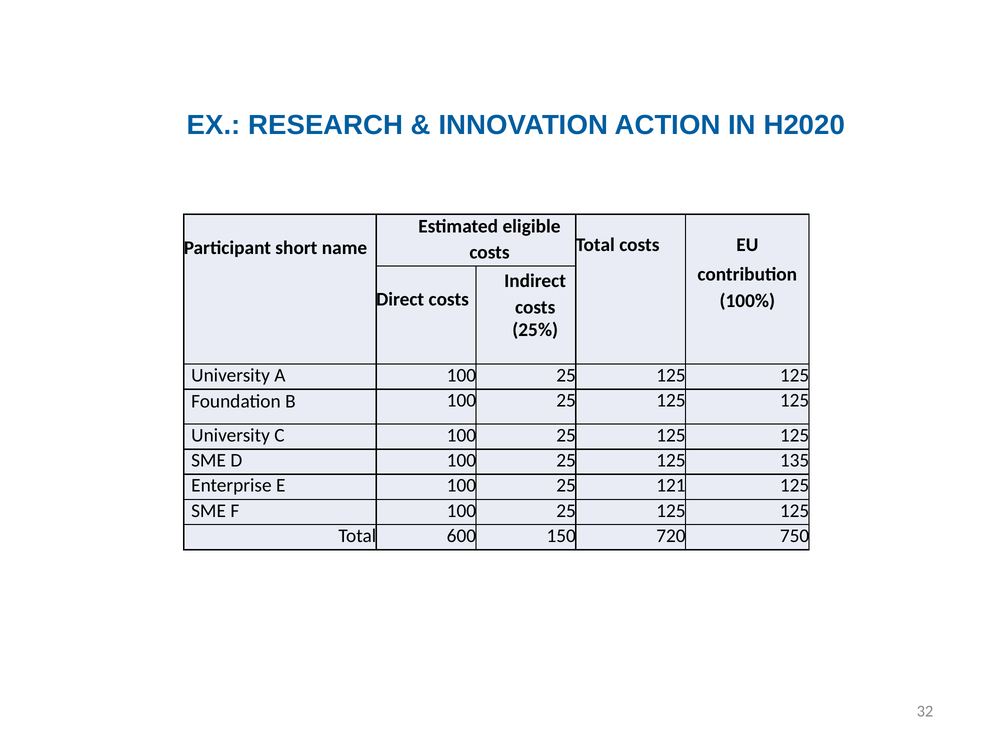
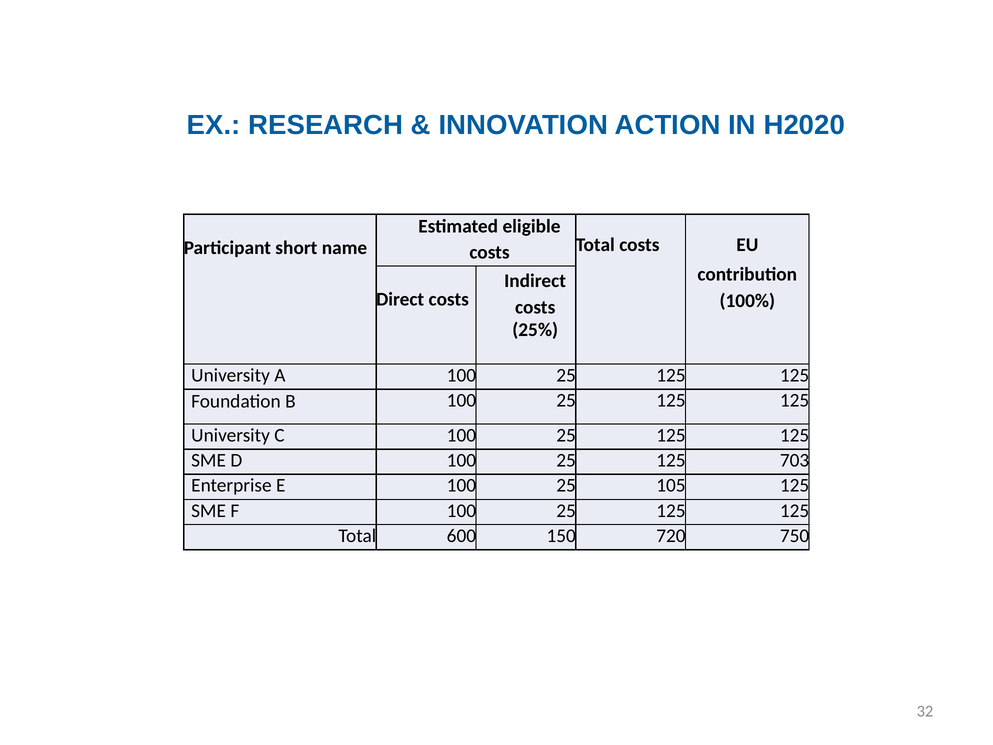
135: 135 -> 703 (795, 460)
121: 121 -> 105 (671, 485)
